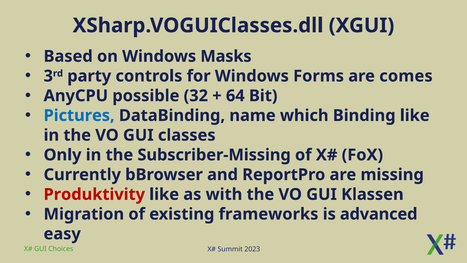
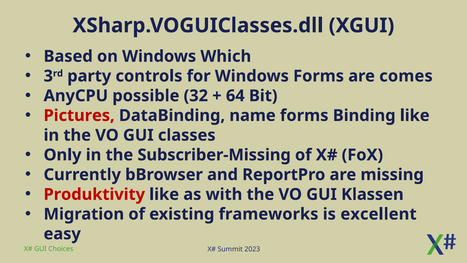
Masks: Masks -> Which (226, 56)
Pictures colour: blue -> red (79, 115)
name which: which -> forms (304, 115)
advanced: advanced -> excellent (379, 214)
